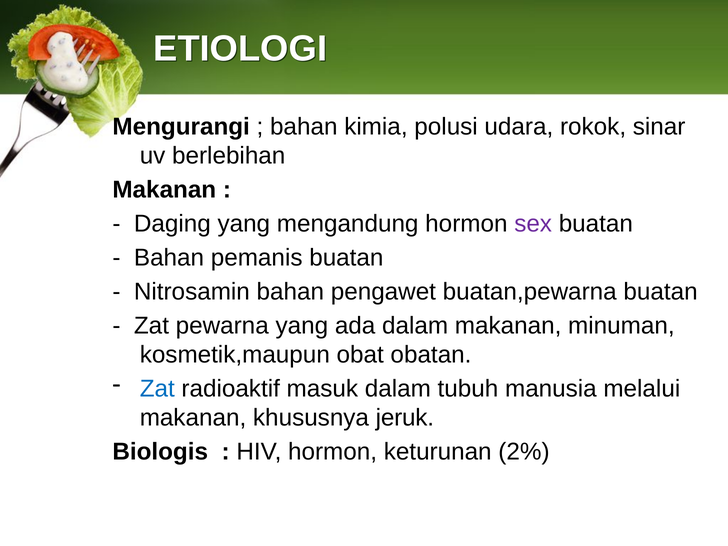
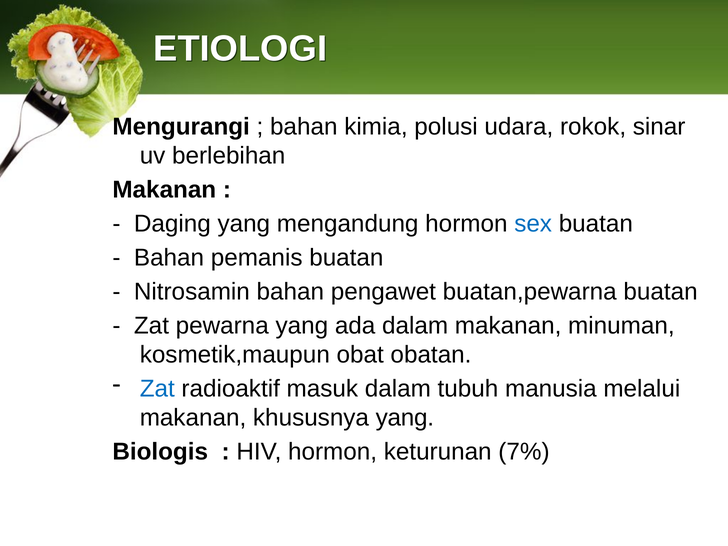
sex colour: purple -> blue (533, 224)
khususnya jeruk: jeruk -> yang (405, 418)
2%: 2% -> 7% (524, 452)
